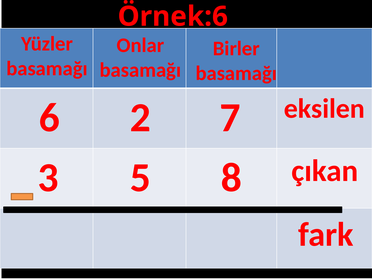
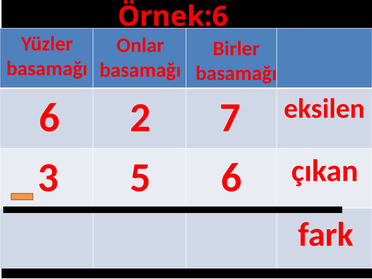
5 8: 8 -> 6 (231, 178)
